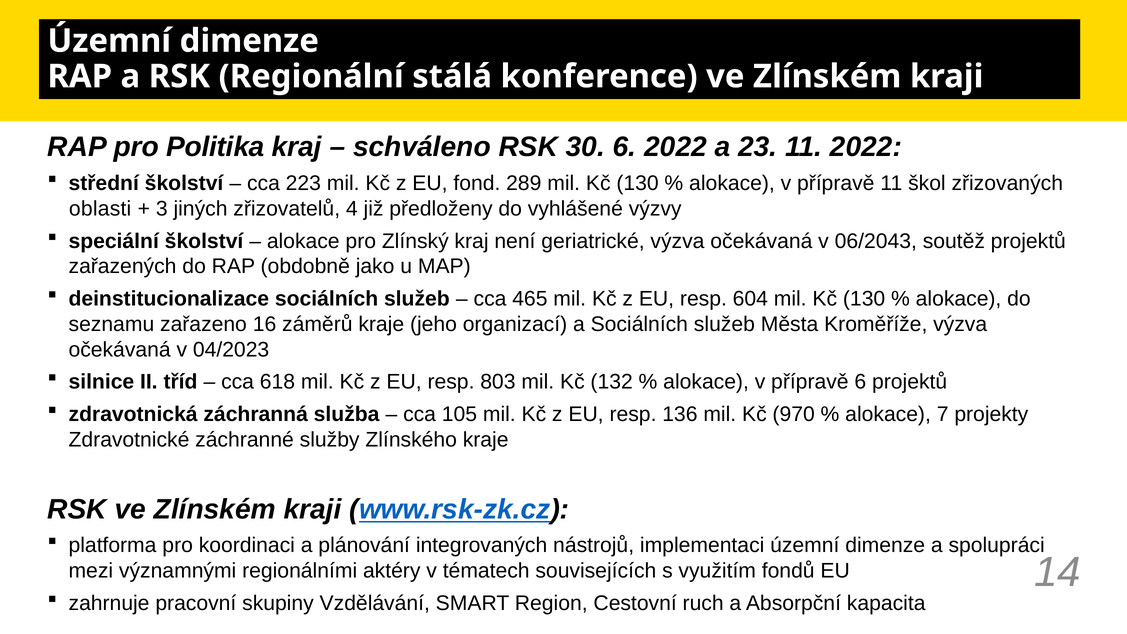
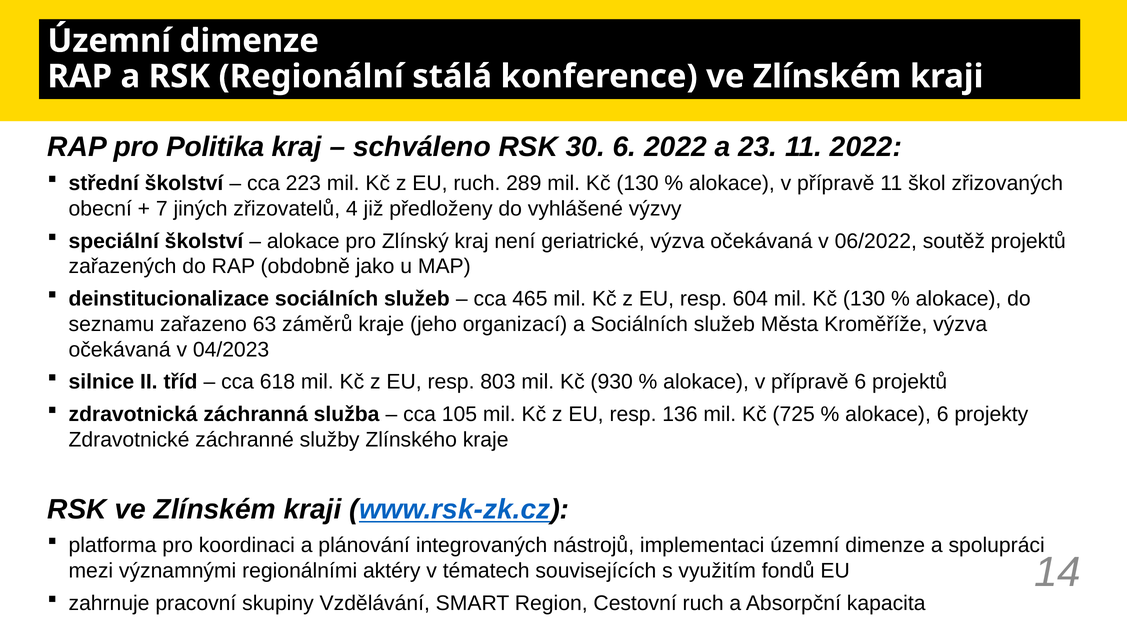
EU fond: fond -> ruch (477, 183)
oblasti: oblasti -> obecní (100, 209)
3: 3 -> 7 (162, 209)
06/2043: 06/2043 -> 06/2022 (876, 241)
16: 16 -> 63 (265, 324)
132: 132 -> 930 (612, 382)
970: 970 -> 725 (794, 414)
alokace 7: 7 -> 6 (943, 414)
